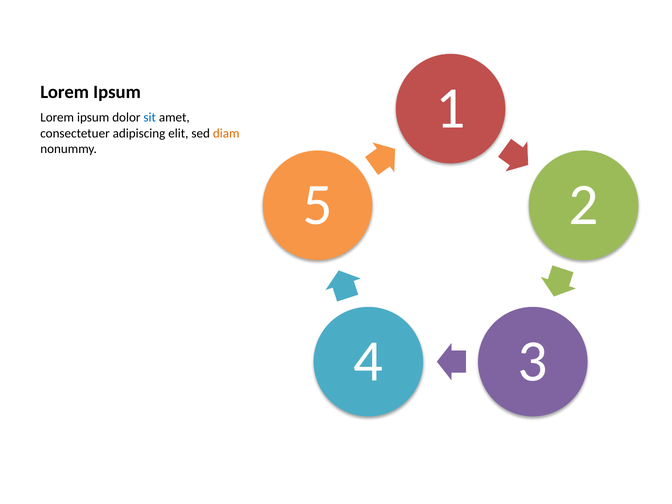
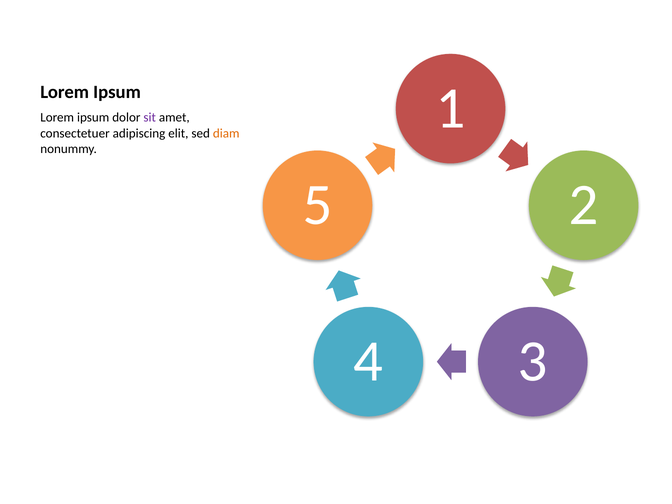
sit colour: blue -> purple (150, 118)
